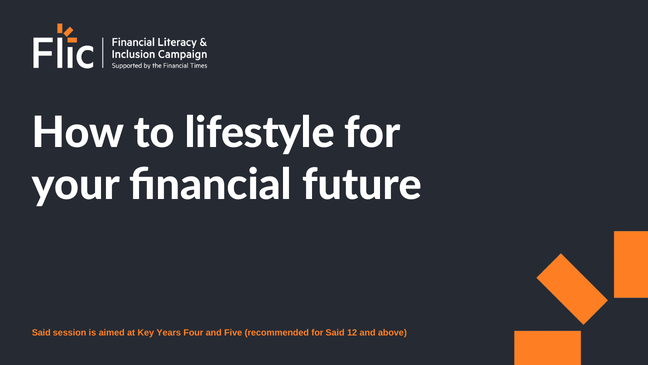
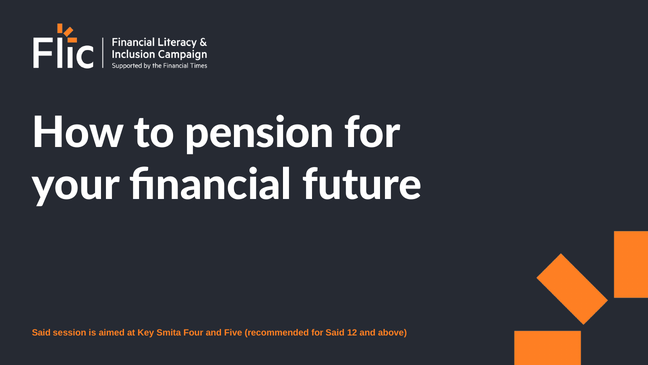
lifestyle: lifestyle -> pension (260, 133)
Years: Years -> Smita (169, 332)
